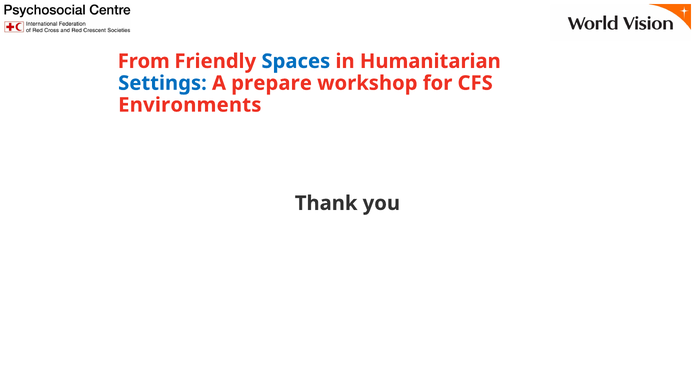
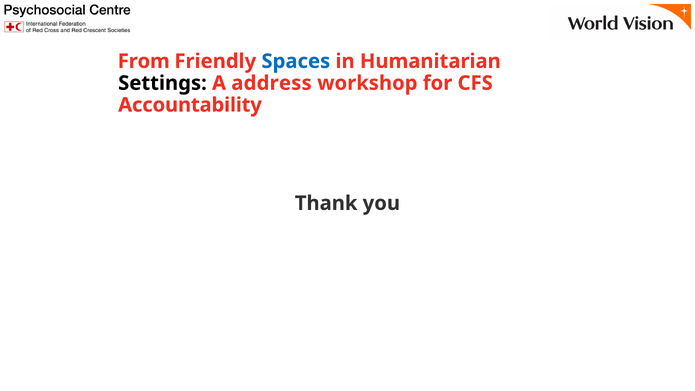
Settings colour: blue -> black (162, 83)
prepare: prepare -> address (271, 83)
Environments: Environments -> Accountability (190, 105)
